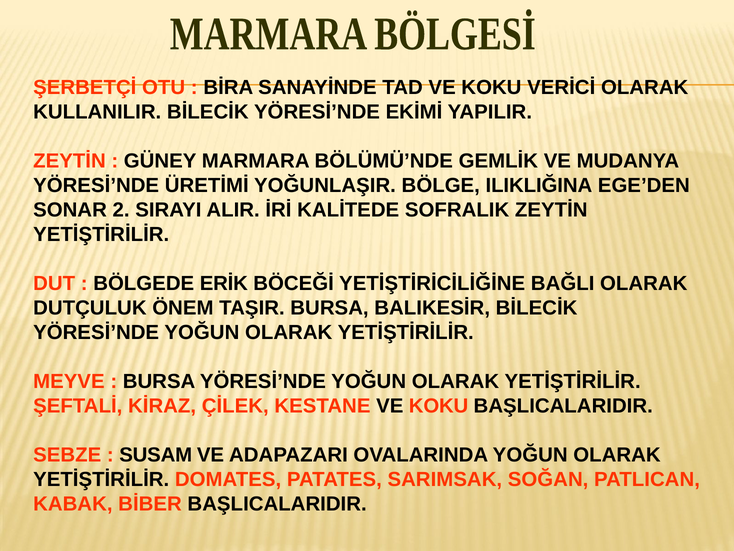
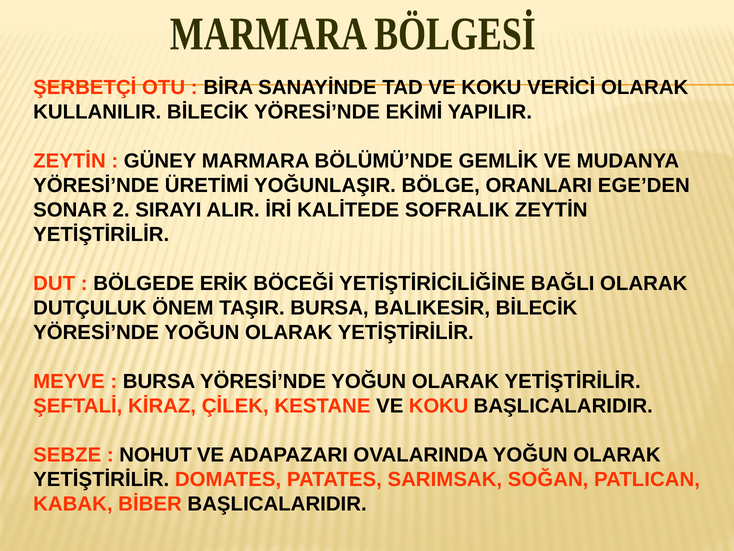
ILIKLIĞINA: ILIKLIĞINA -> ORANLARI (539, 185)
SUSAM: SUSAM -> NOHUT (156, 455)
